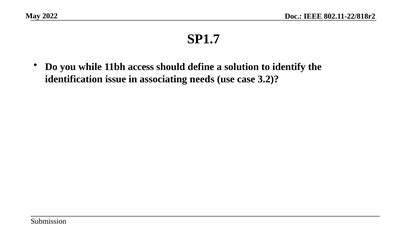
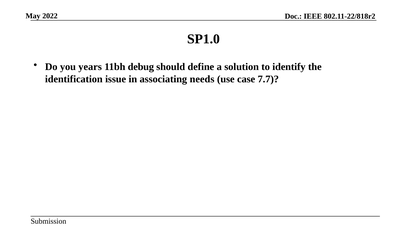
SP1.7: SP1.7 -> SP1.0 (203, 39)
while: while -> years (90, 67)
access: access -> debug (141, 67)
3.2: 3.2 -> 7.7 (268, 79)
